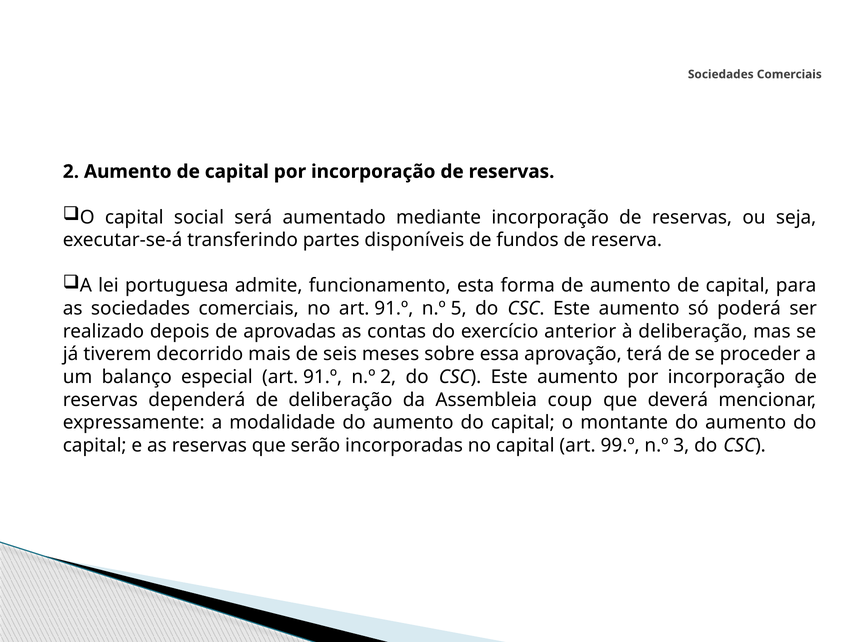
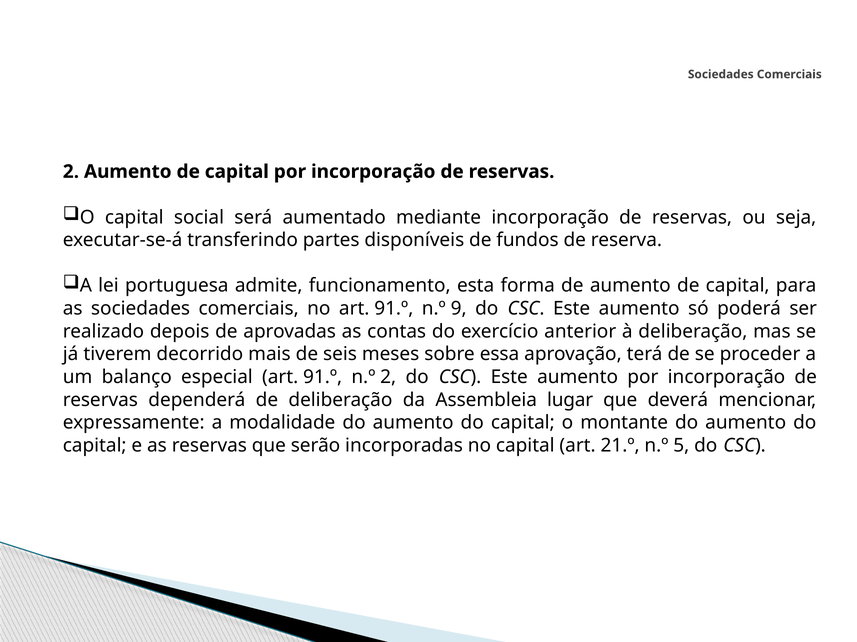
5: 5 -> 9 (459, 309)
coup: coup -> lugar (570, 400)
99.º: 99.º -> 21.º (620, 446)
3: 3 -> 5 (681, 446)
